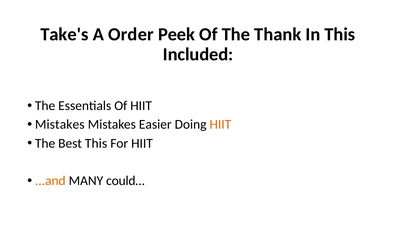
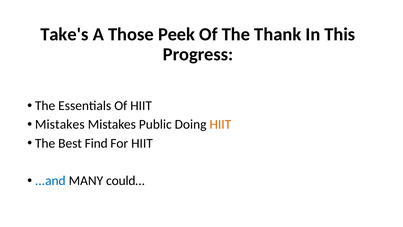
Order: Order -> Those (131, 34)
Included: Included -> Progress (198, 54)
Easier: Easier -> Public (155, 124)
Best This: This -> Find (96, 143)
...and colour: orange -> blue (50, 180)
